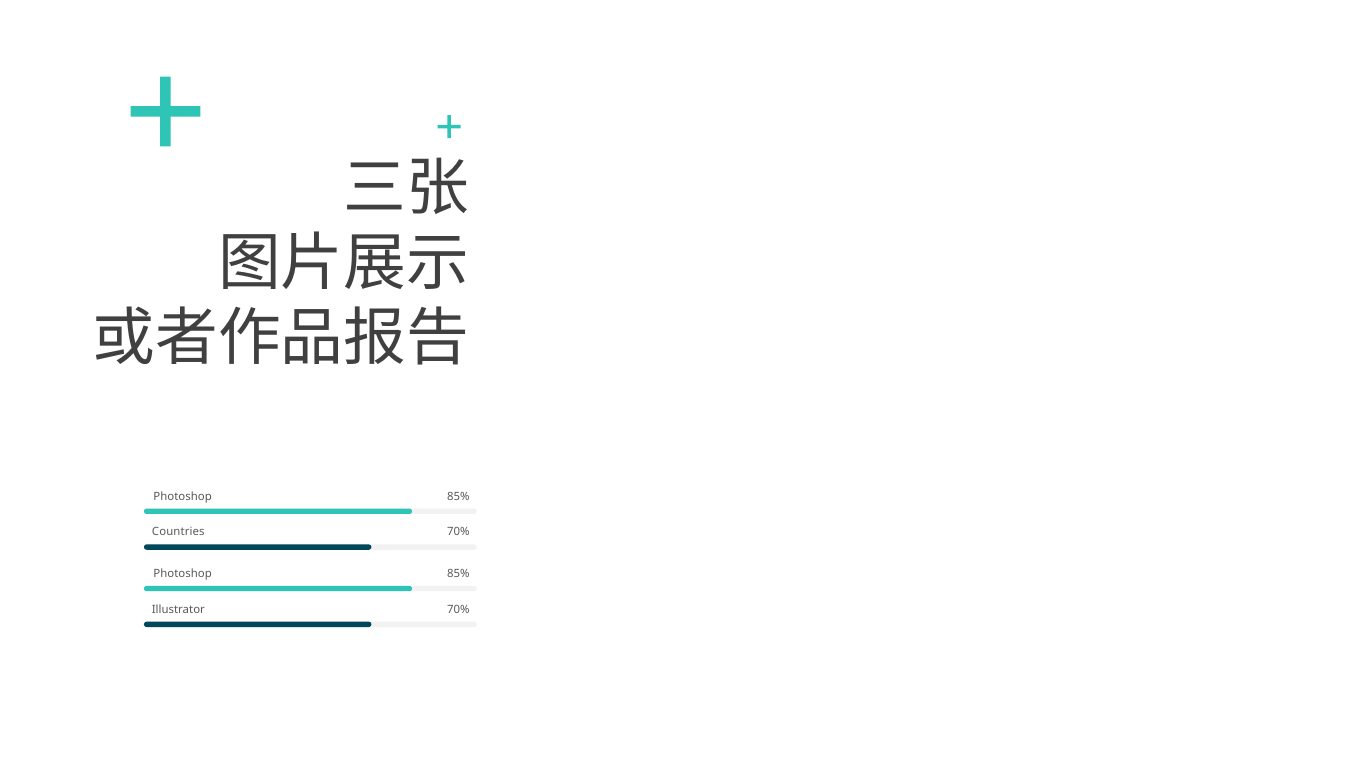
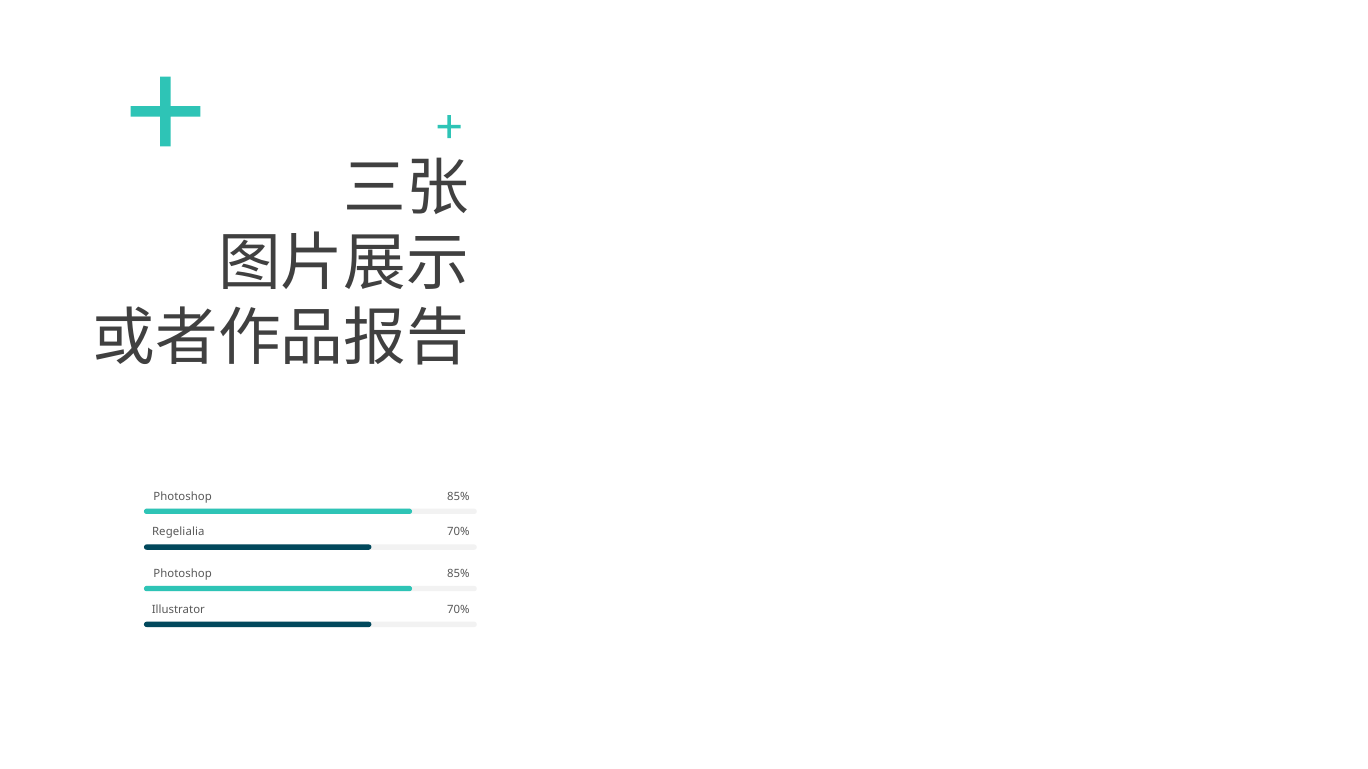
Countries: Countries -> Regelialia (178, 532)
